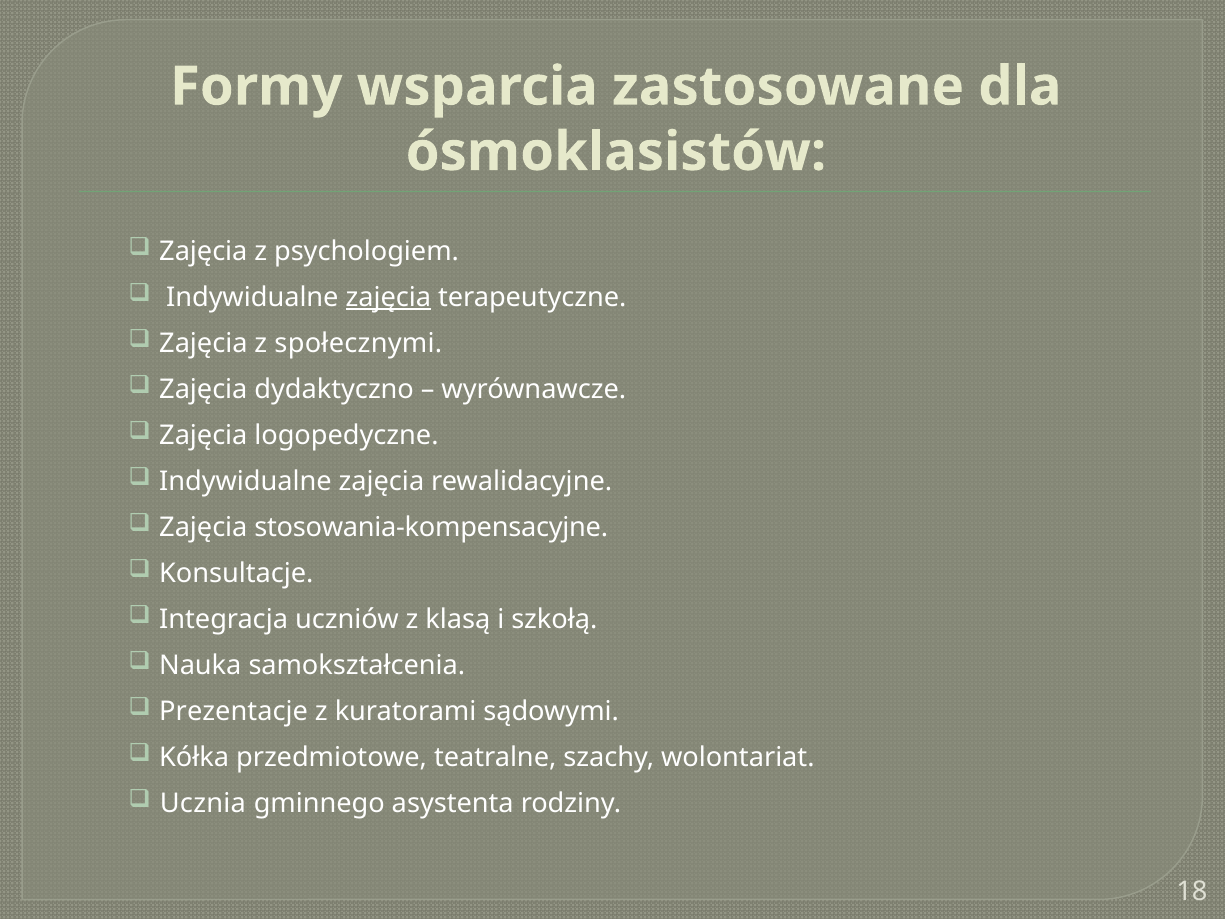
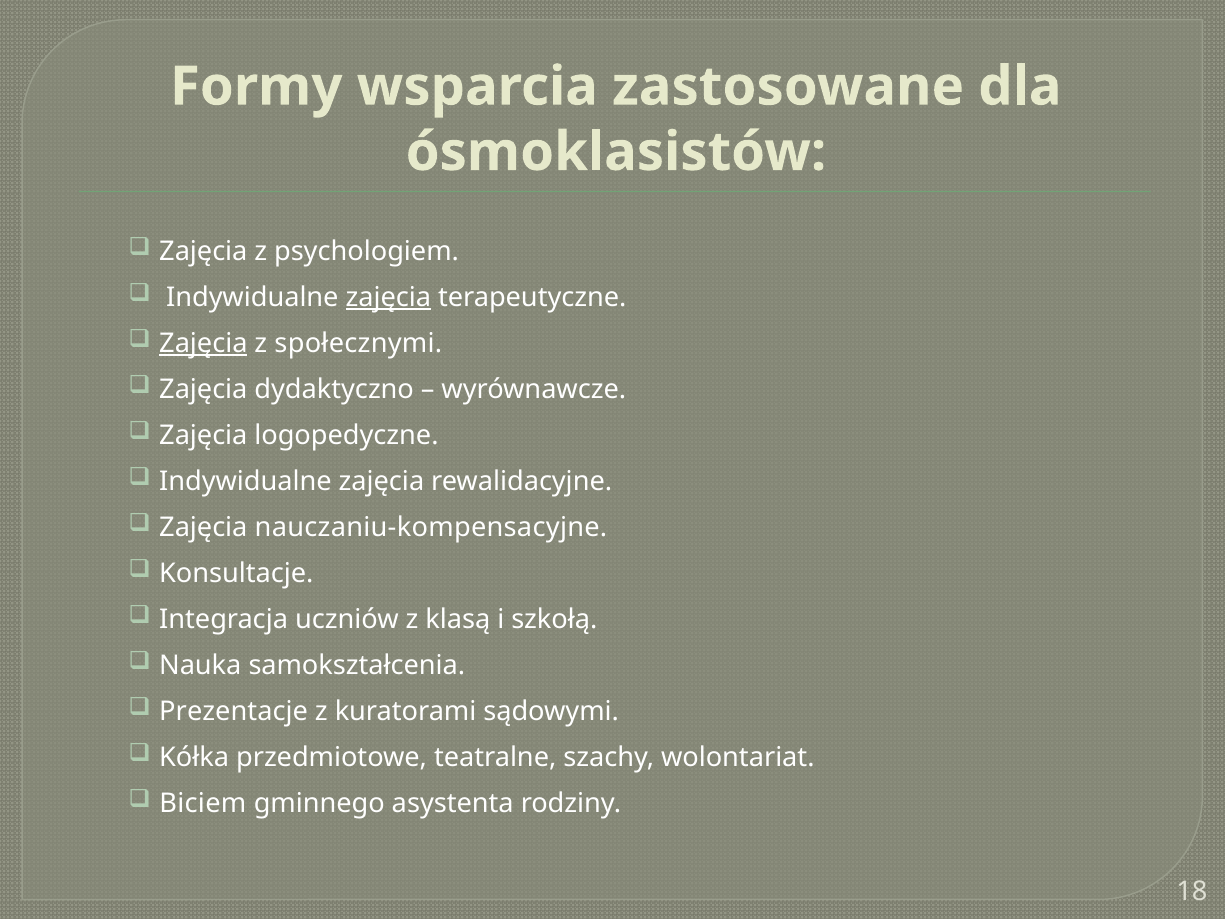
Zajęcia underline: none -> present (203, 343)
stosowania-kompensacyjne: stosowania-kompensacyjne -> nauczaniu-kompensacyjne (431, 527)
Ucznia: Ucznia -> Biciem (203, 803)
